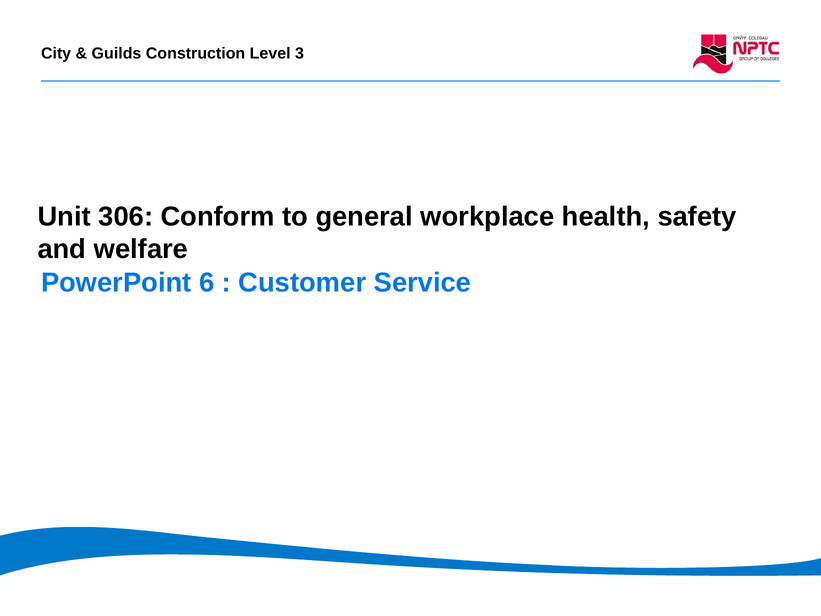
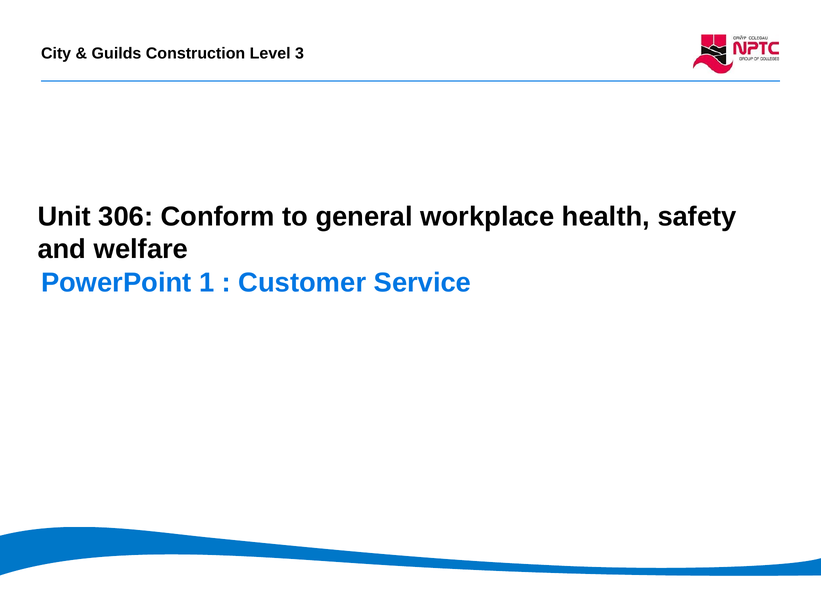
6: 6 -> 1 (207, 283)
